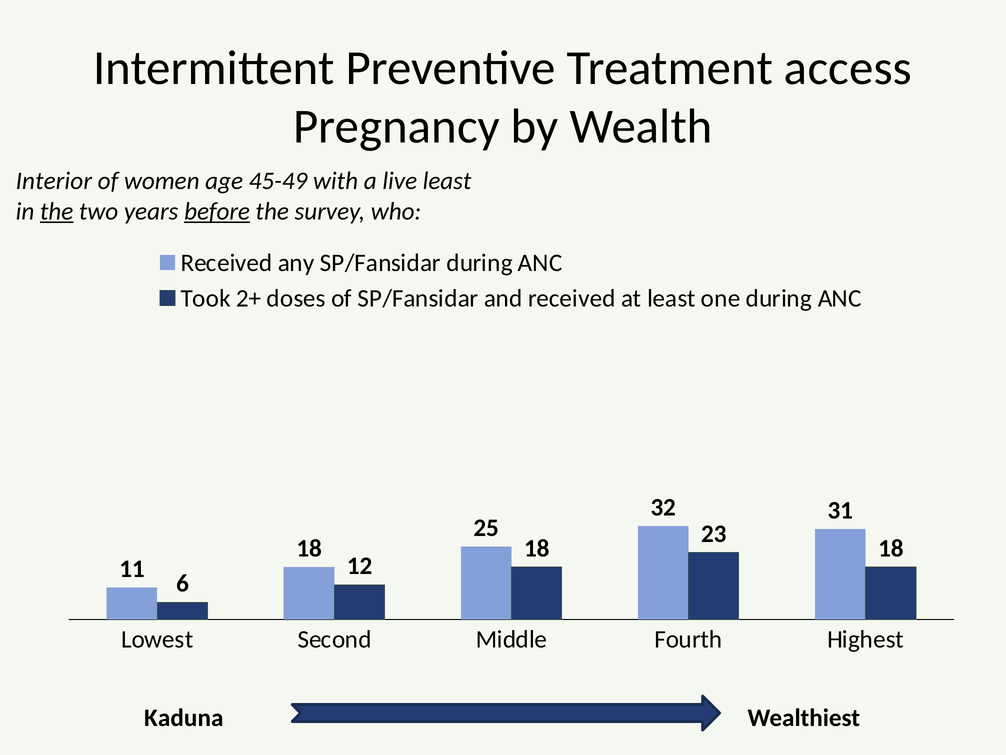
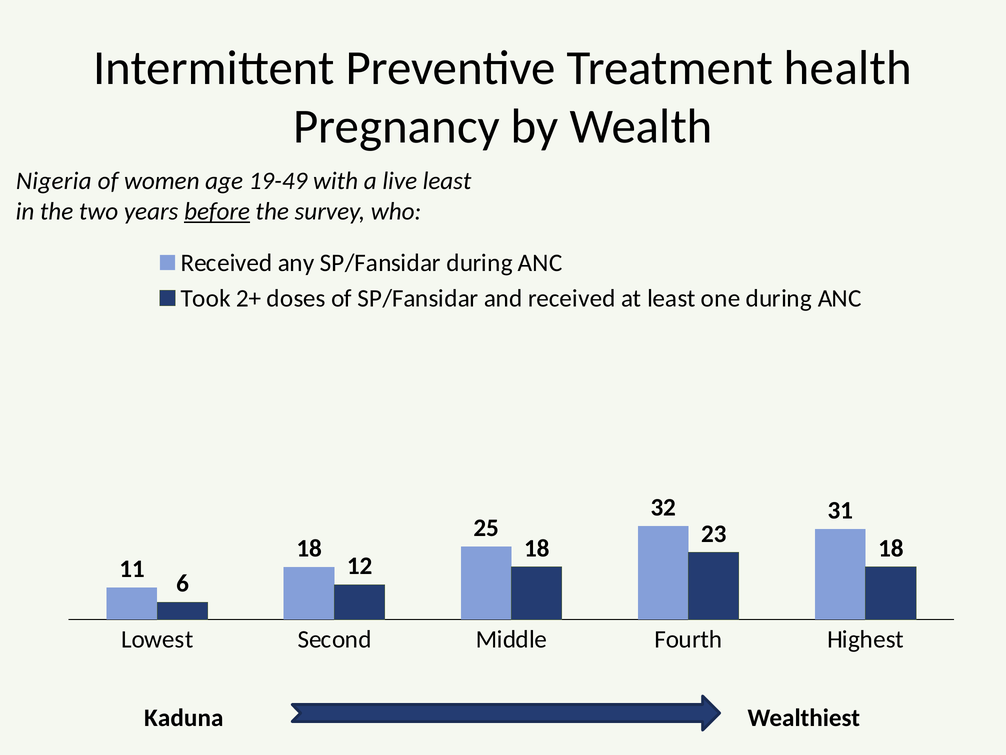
access: access -> health (848, 68)
Interior: Interior -> Nigeria (54, 181)
45-49: 45-49 -> 19-49 (278, 181)
the underline: present -> none (57, 211)
